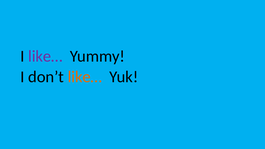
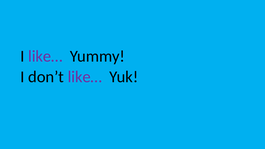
like… colour: orange -> purple (85, 77)
